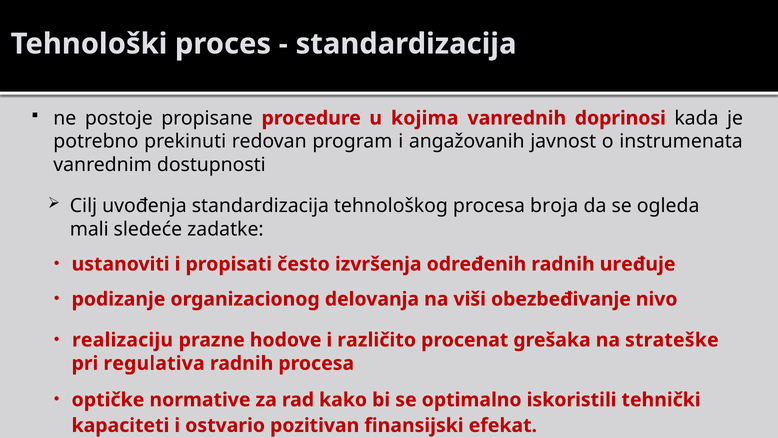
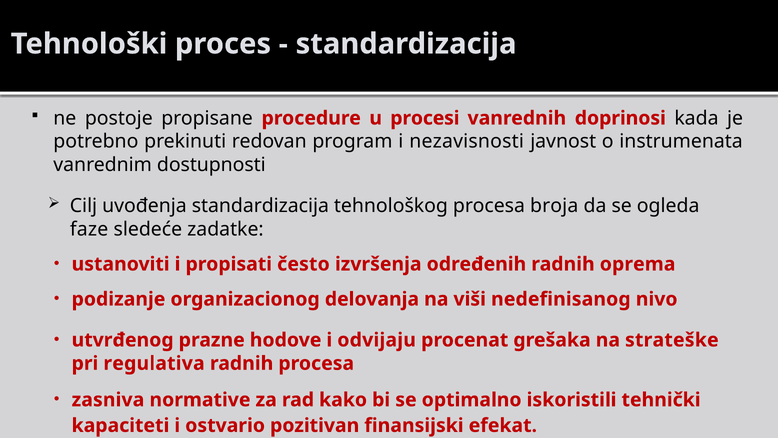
kojima: kojima -> procesi (425, 118)
angažovanih: angažovanih -> nezavisnosti (467, 141)
mali: mali -> faze (89, 229)
uređuje: uređuje -> oprema (638, 264)
obezbeđivanje: obezbeđivanje -> nedefinisanog (561, 299)
realizaciju: realizaciju -> utvrđenog (123, 340)
različito: različito -> odvijaju (377, 340)
optičke: optičke -> zasniva (108, 399)
